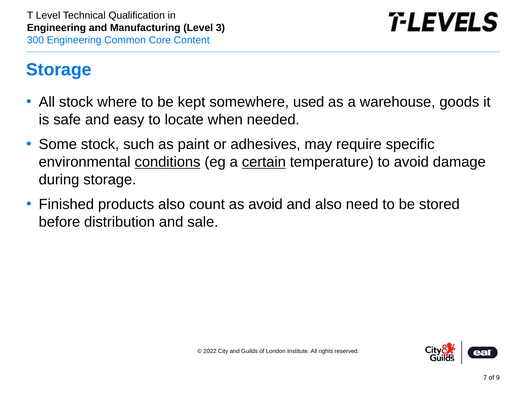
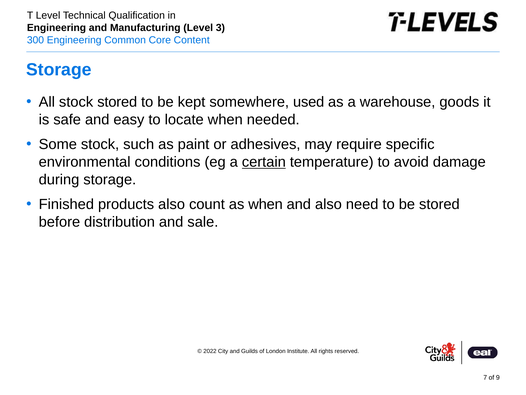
stock where: where -> stored (117, 102)
conditions underline: present -> none (168, 162)
as avoid: avoid -> when (266, 204)
